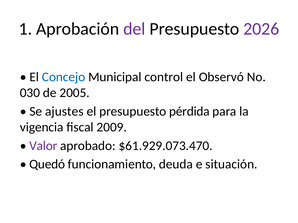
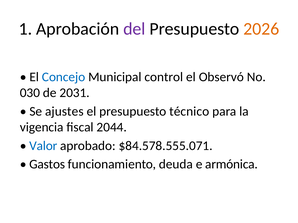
2026 colour: purple -> orange (261, 29)
2005: 2005 -> 2031 (75, 93)
pérdida: pérdida -> técnico (189, 112)
2009: 2009 -> 2044 (112, 127)
Valor colour: purple -> blue (43, 146)
$61.929.073.470: $61.929.073.470 -> $84.578.555.071 (166, 146)
Quedó: Quedó -> Gastos (47, 165)
situación: situación -> armónica (232, 165)
